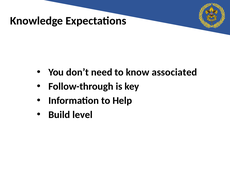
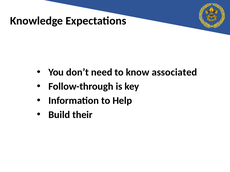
level: level -> their (82, 115)
